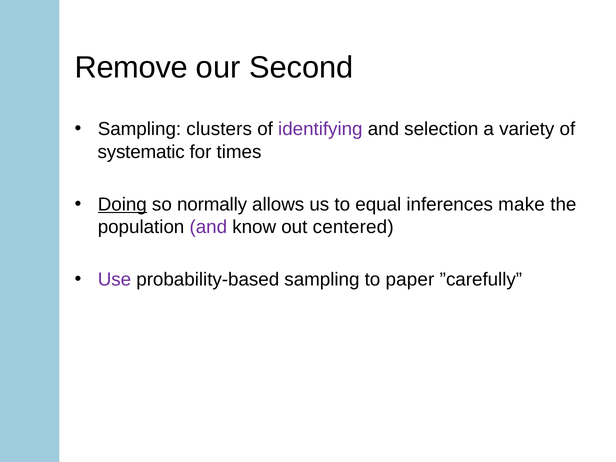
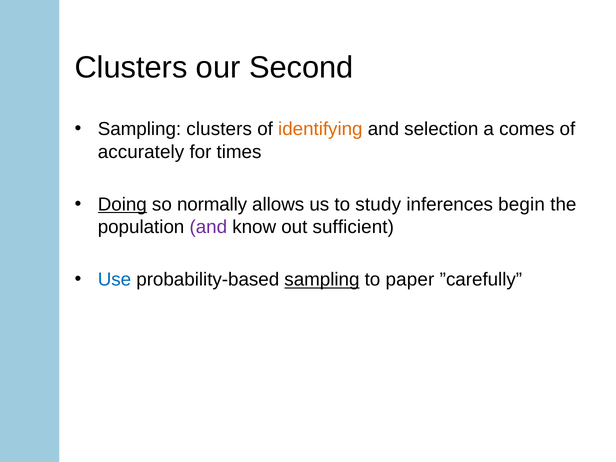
Remove: Remove -> Clusters (131, 68)
identifying colour: purple -> orange (320, 129)
variety: variety -> comes (527, 129)
systematic: systematic -> accurately (141, 152)
equal: equal -> study (378, 204)
make: make -> begin (522, 204)
centered: centered -> sufficient (353, 227)
Use colour: purple -> blue (114, 280)
sampling underline: none -> present (322, 280)
